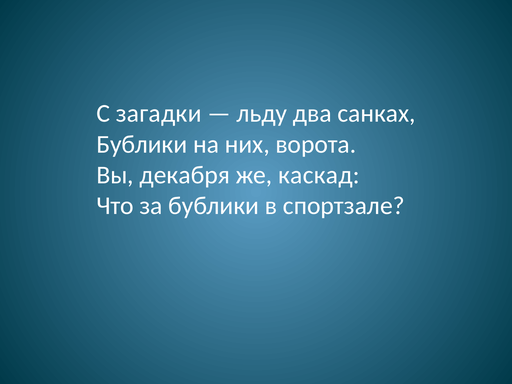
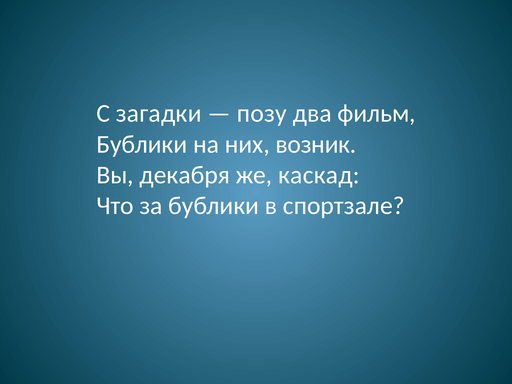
льду: льду -> позу (262, 114)
санках: санках -> фильм (377, 114)
ворота: ворота -> возник (316, 144)
